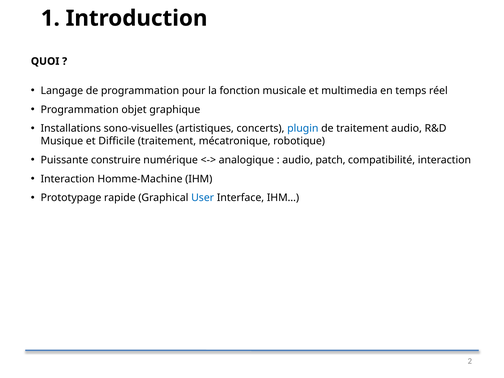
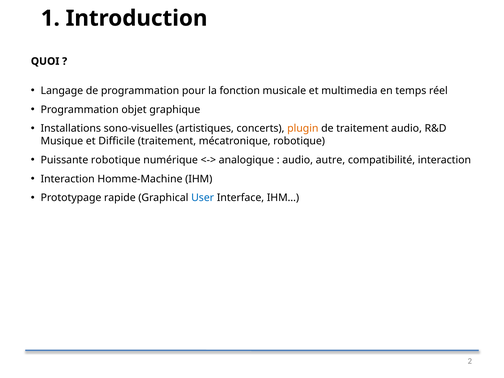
plugin colour: blue -> orange (303, 129)
Puissante construire: construire -> robotique (116, 160)
patch: patch -> autre (330, 160)
